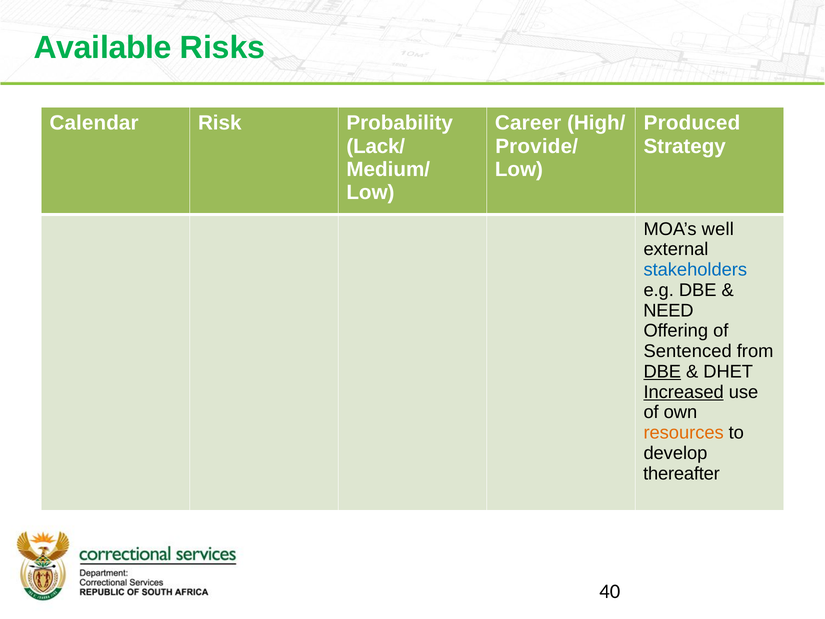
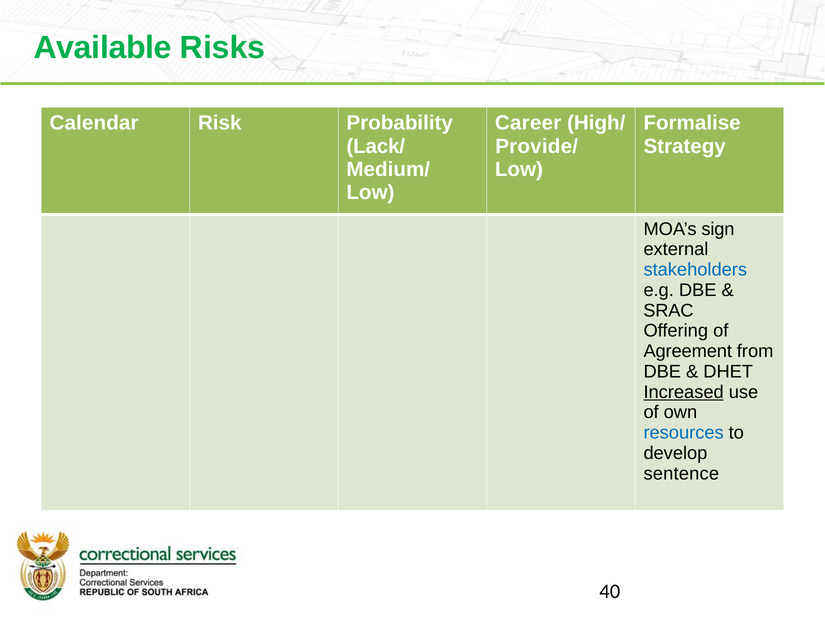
Produced: Produced -> Formalise (692, 123)
well: well -> sign (718, 229)
NEED: NEED -> SRAC (668, 310)
Sentenced: Sentenced -> Agreement (688, 351)
DBE underline: present -> none (662, 372)
resources colour: orange -> blue (684, 433)
thereafter: thereafter -> sentence (681, 473)
